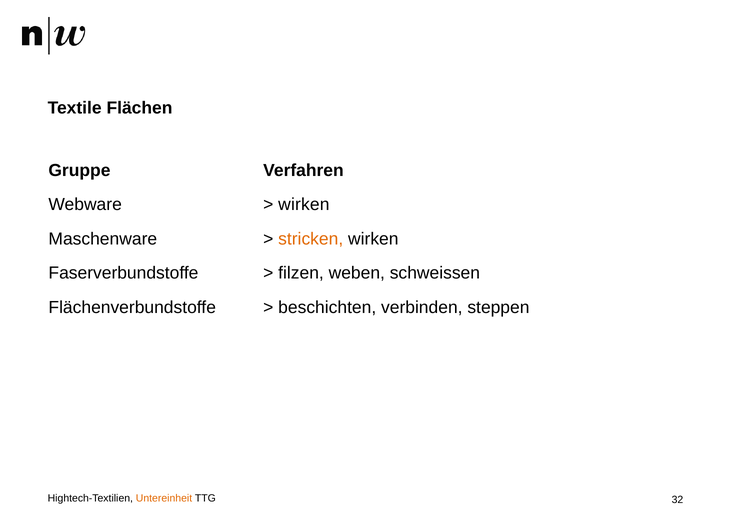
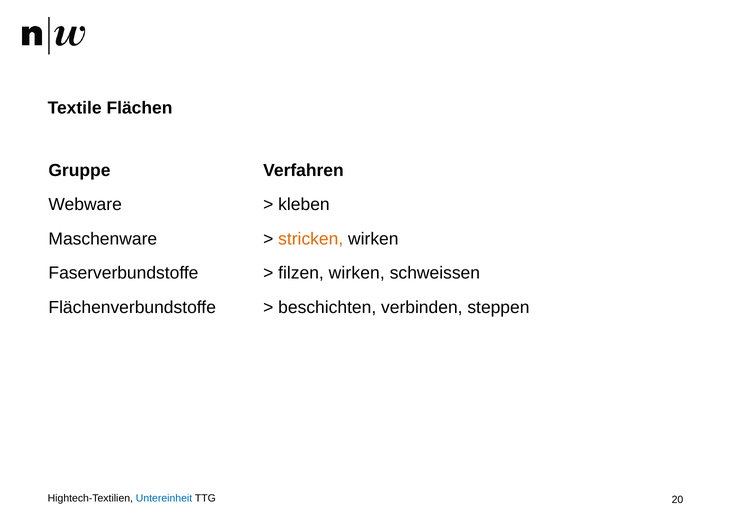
wirken: wirken -> kleben (304, 205)
filzen weben: weben -> wirken (357, 273)
Untereinheit colour: orange -> blue (164, 498)
32: 32 -> 20 (678, 500)
